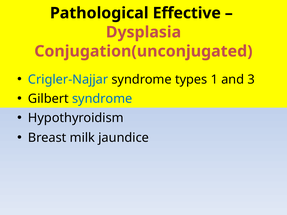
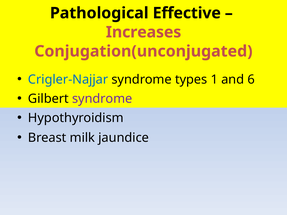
Dysplasia: Dysplasia -> Increases (144, 32)
3: 3 -> 6 (251, 79)
syndrome colour: blue -> purple (102, 99)
